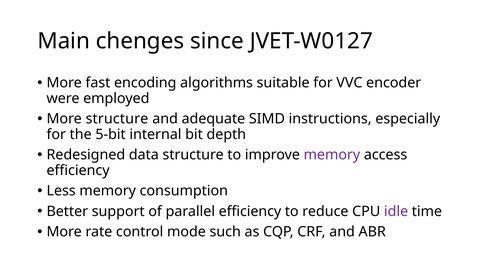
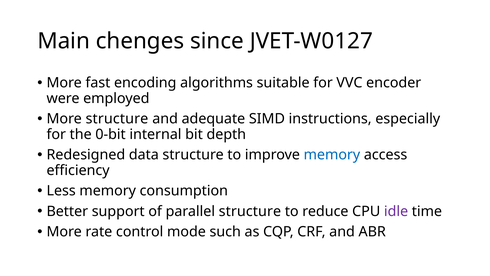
5-bit: 5-bit -> 0-bit (111, 134)
memory colour: purple -> blue (332, 155)
parallel efficiency: efficiency -> structure (250, 211)
